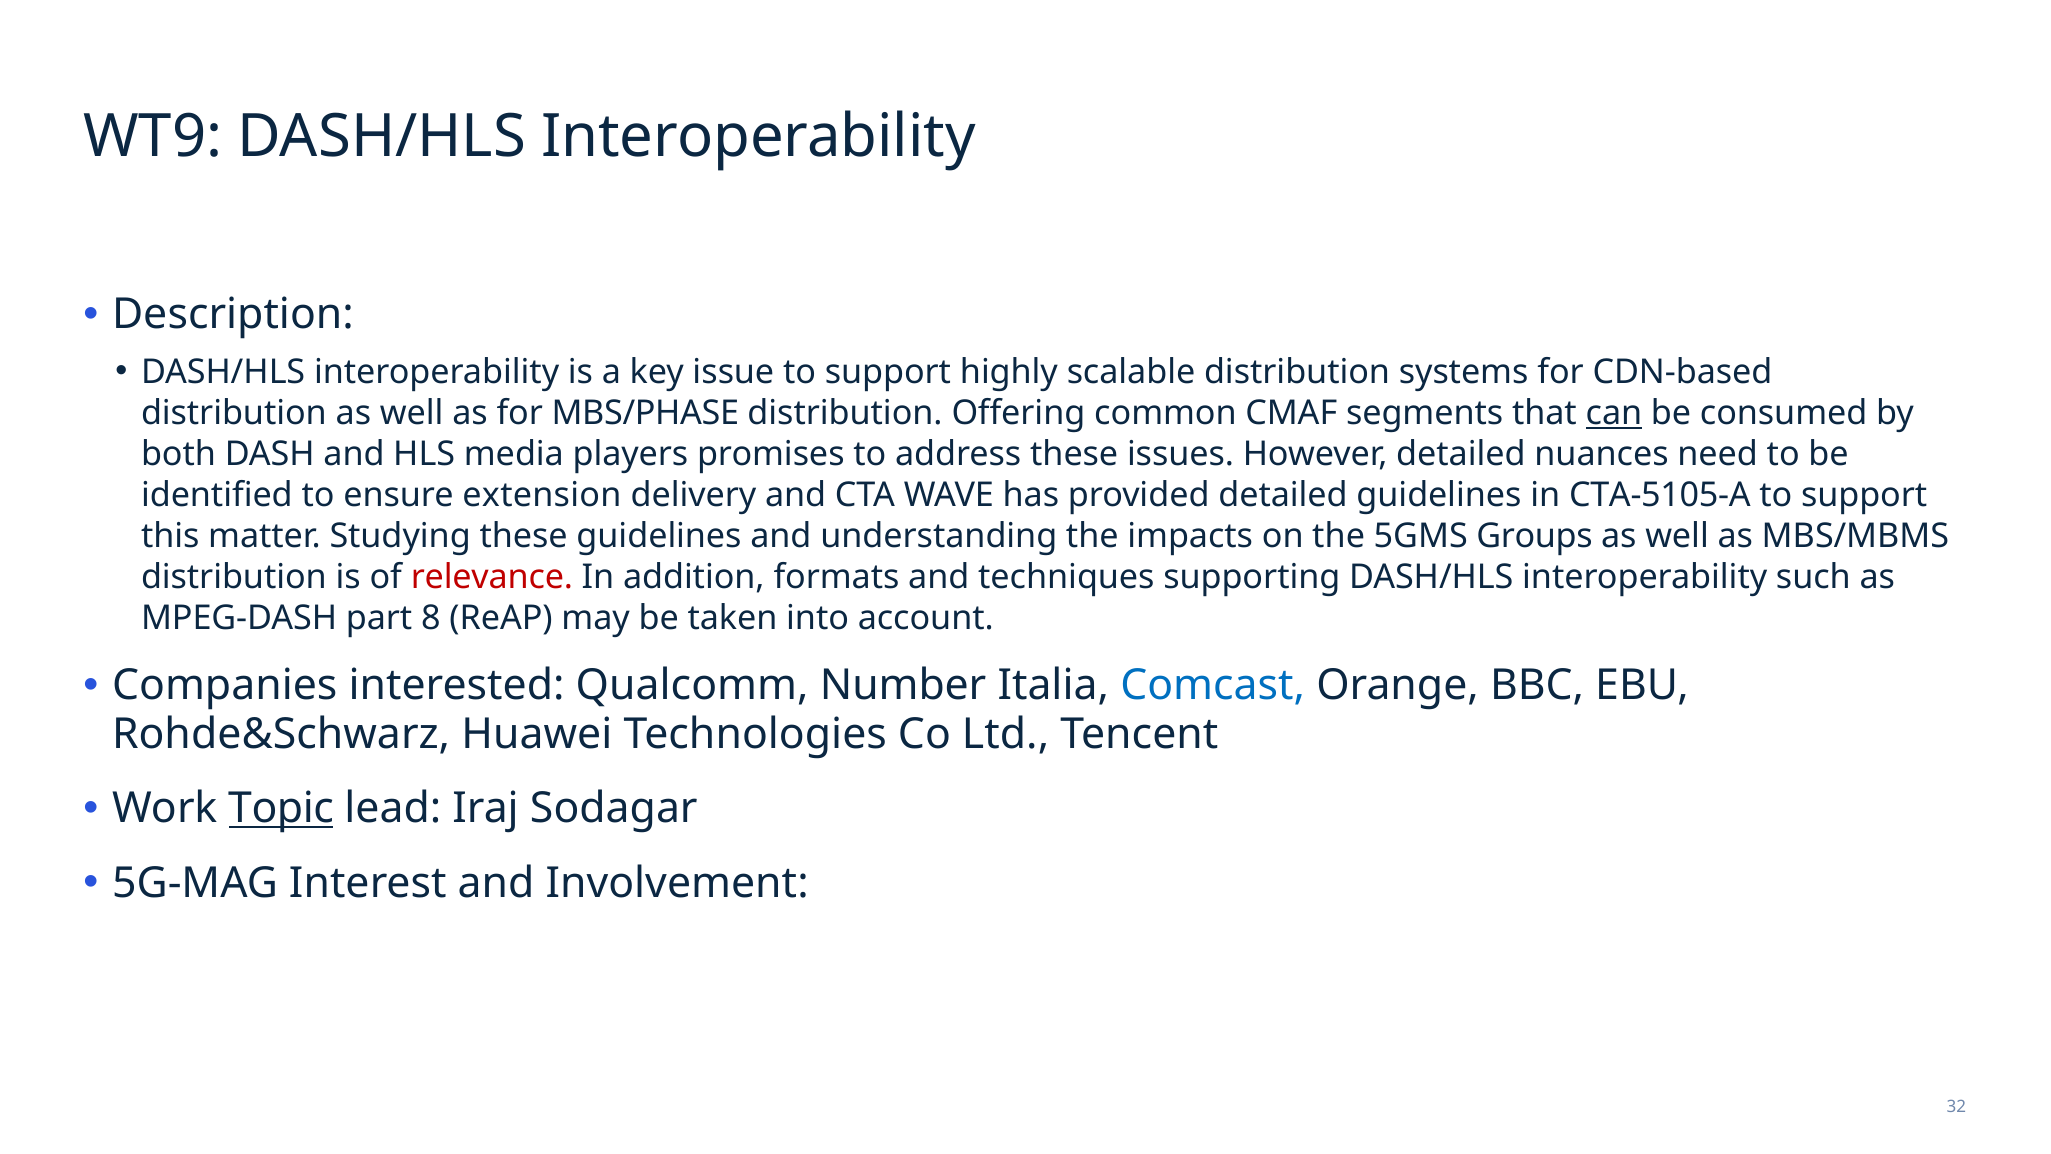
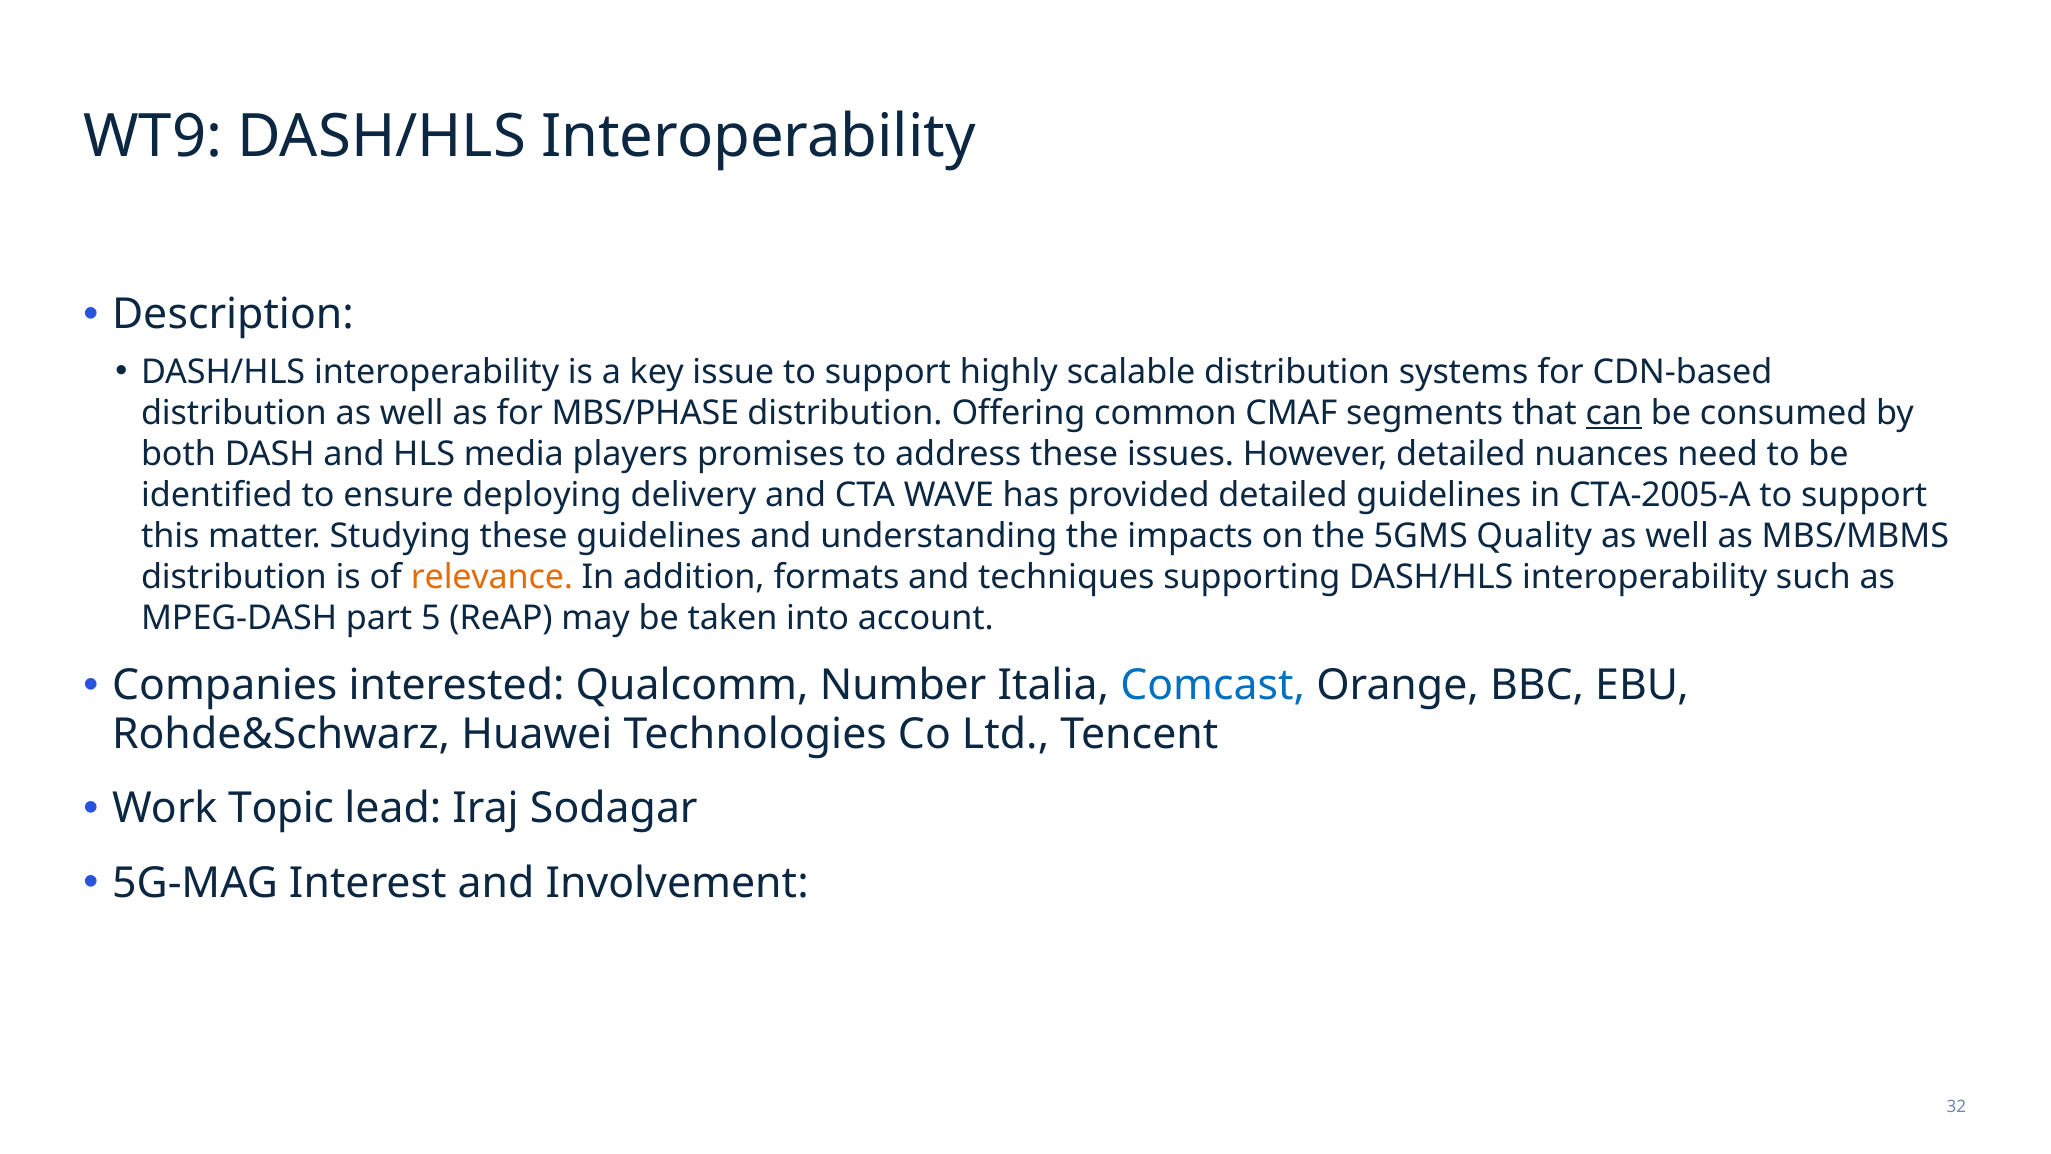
extension: extension -> deploying (542, 495)
CTA-5105-A: CTA-5105-A -> CTA-2005-A (1660, 495)
Groups: Groups -> Quality (1534, 536)
relevance colour: red -> orange (492, 577)
8: 8 -> 5 (431, 618)
Topic underline: present -> none (281, 808)
